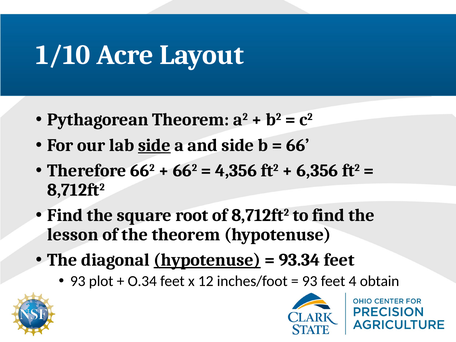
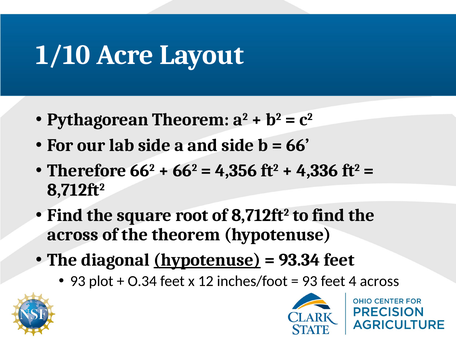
side underline: present -> none (154, 145)
6,356: 6,356 -> 4,336 (317, 171)
lesson: lesson -> across (73, 235)
4 obtain: obtain -> across (379, 281)
